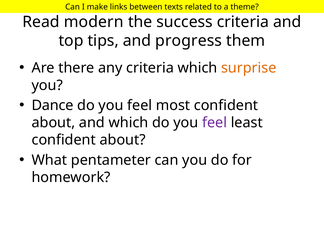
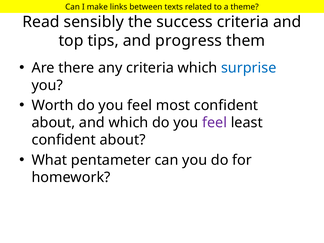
modern: modern -> sensibly (94, 22)
surprise colour: orange -> blue (249, 68)
Dance: Dance -> Worth (53, 105)
